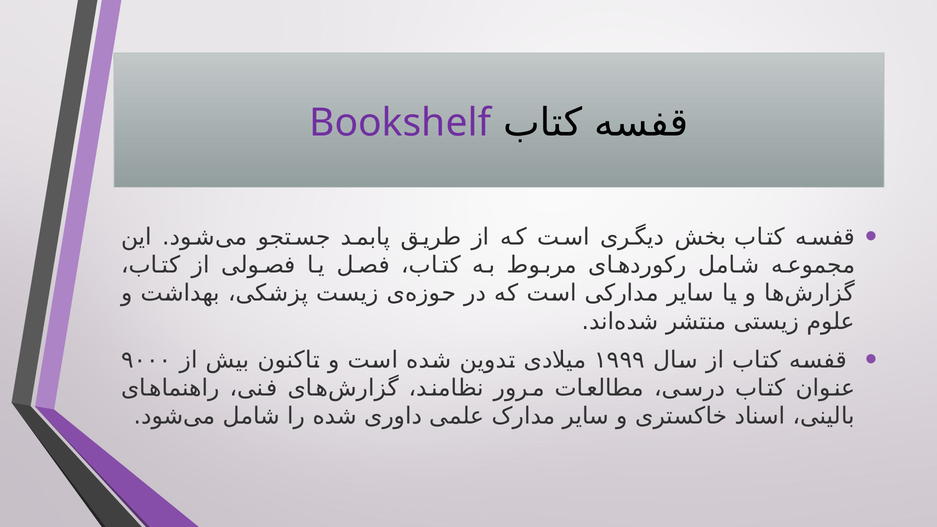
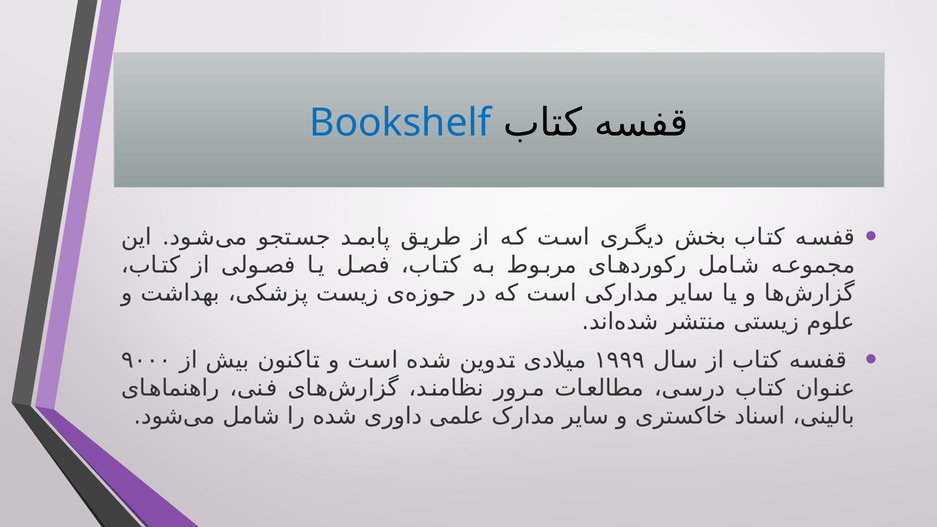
Bookshelf colour: purple -> blue (400, 123)
